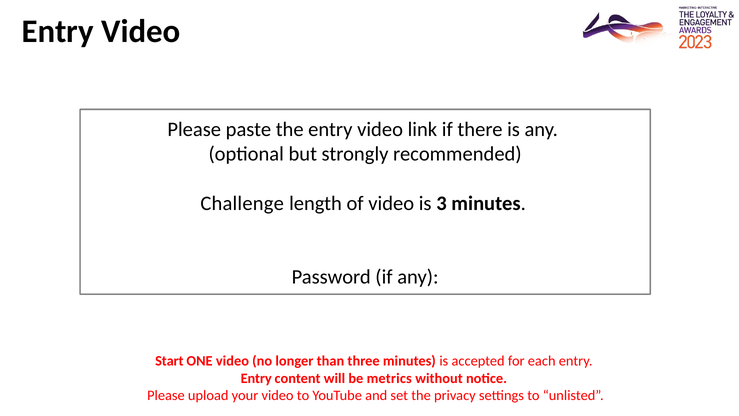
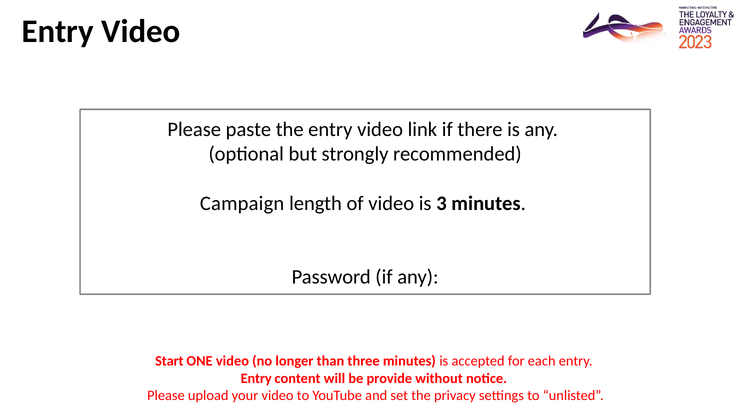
Challenge: Challenge -> Campaign (242, 203)
metrics: metrics -> provide (389, 378)
